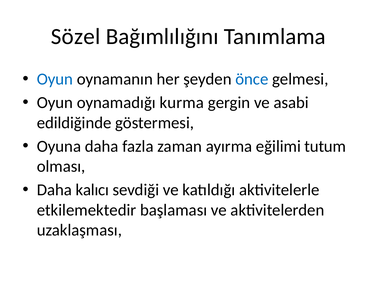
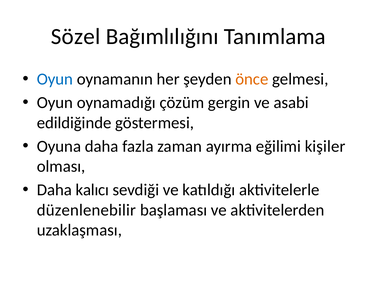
önce colour: blue -> orange (252, 79)
kurma: kurma -> çözüm (182, 103)
tutum: tutum -> kişiler (325, 146)
etkilemektedir: etkilemektedir -> düzenlenebilir (86, 210)
